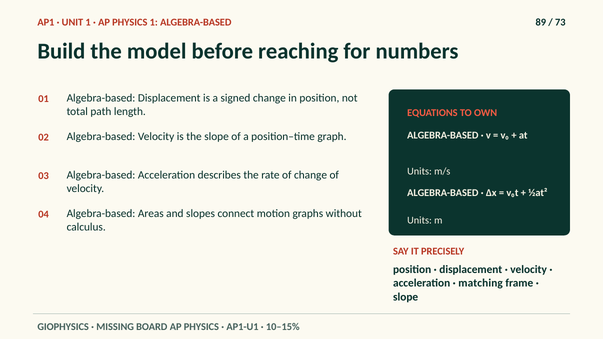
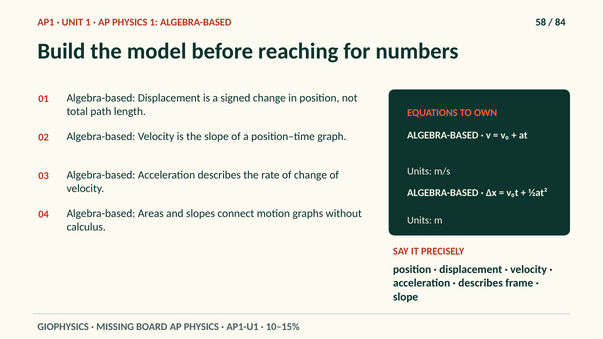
89: 89 -> 58 (541, 22)
73: 73 -> 84 (560, 22)
matching: matching -> describes (481, 283)
